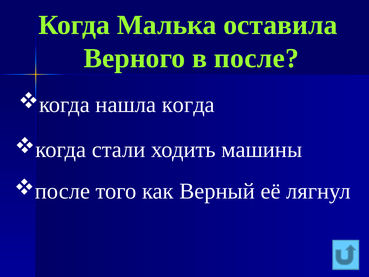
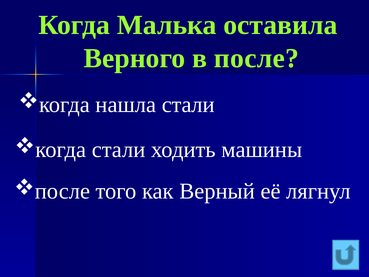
нашла когда: когда -> стали (188, 104)
